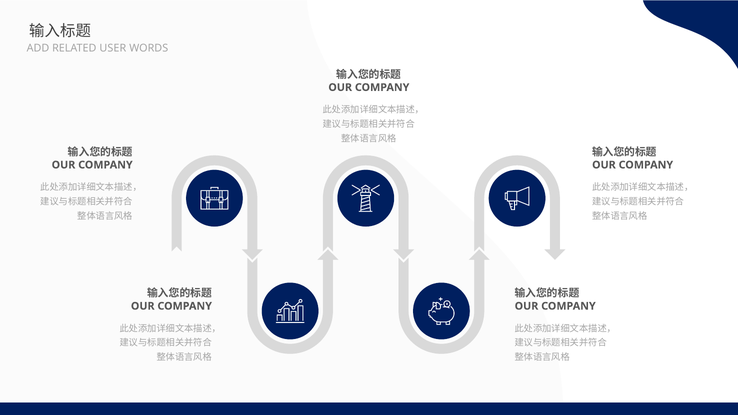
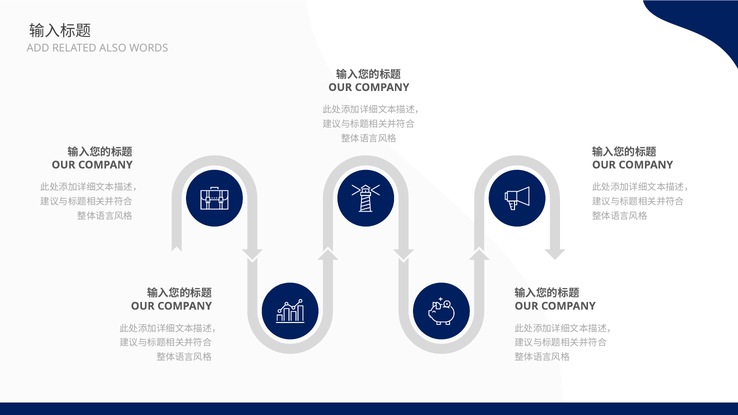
USER: USER -> ALSO (113, 48)
